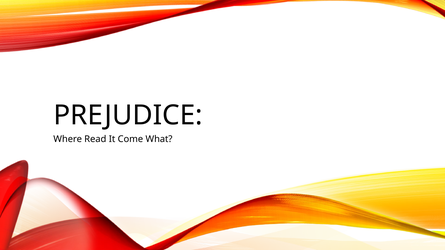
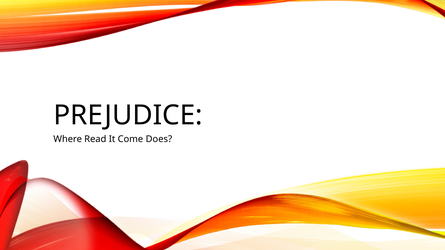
What: What -> Does (159, 139)
